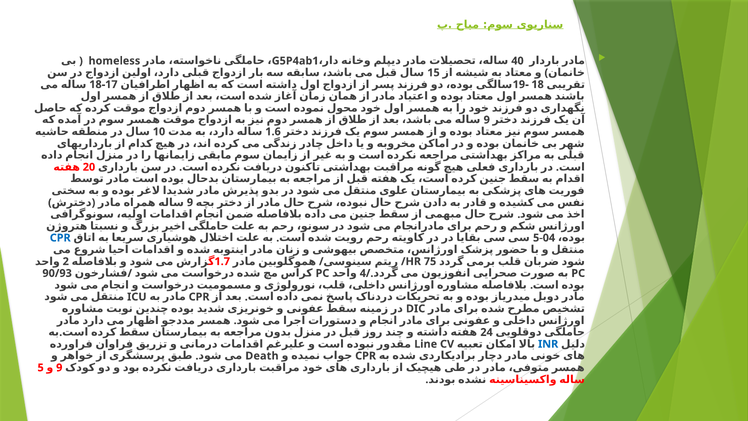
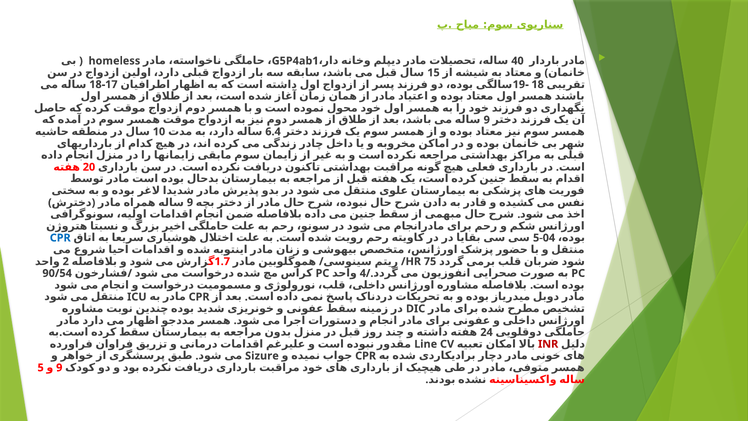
1.6: 1.6 -> 6.4 (273, 132)
90/93: 90/93 -> 90/54 (57, 273)
INR colour: blue -> red (548, 344)
Death: Death -> Sizure (262, 356)
